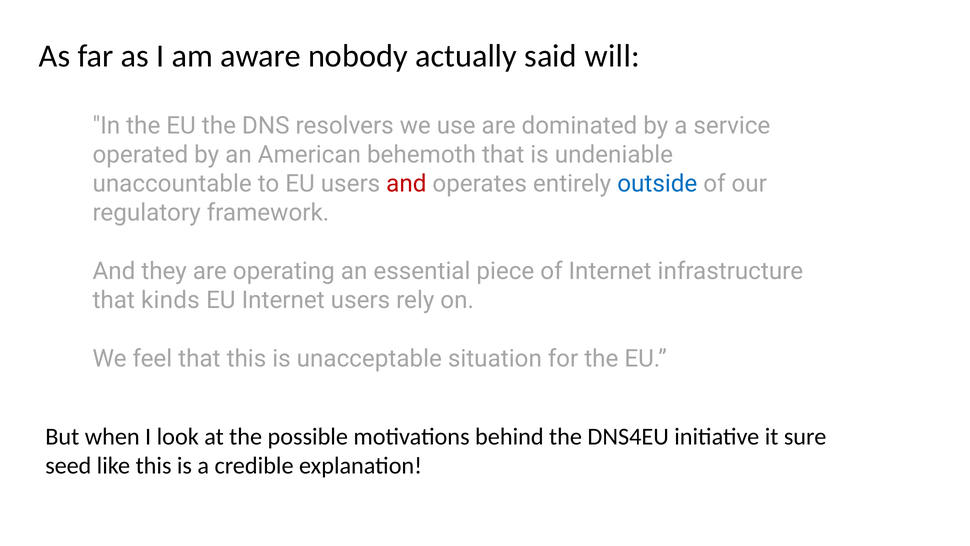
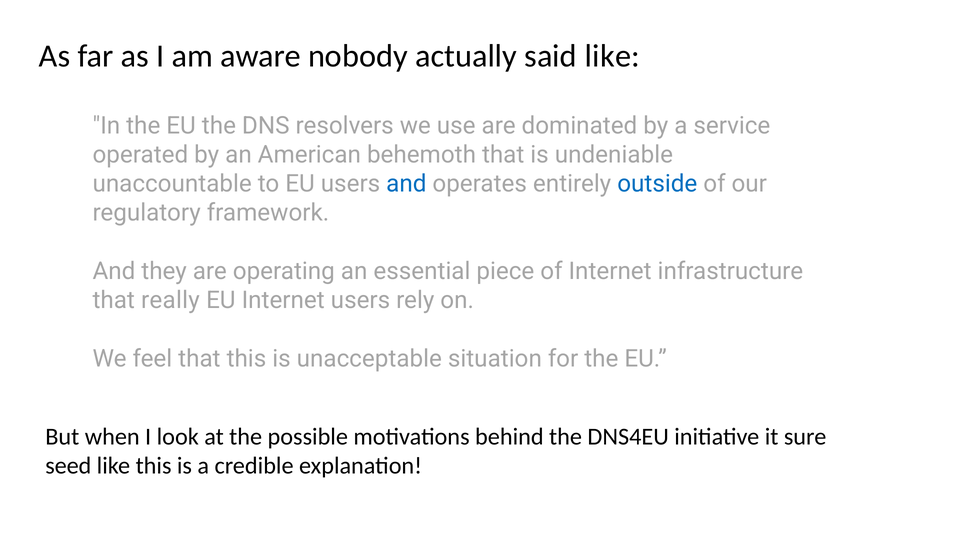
said will: will -> like (612, 56)
and colour: red -> blue (406, 184)
kinds: kinds -> really (170, 300)
